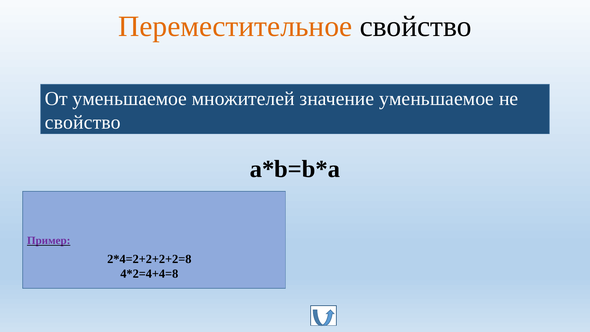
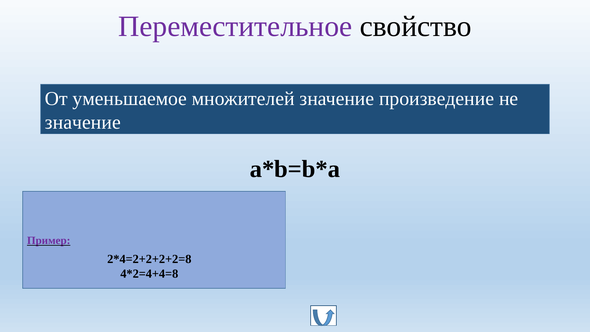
Переместительное colour: orange -> purple (235, 26)
значение уменьшаемое: уменьшаемое -> произведение (437, 99)
свойство: свойство -> значение (83, 122)
